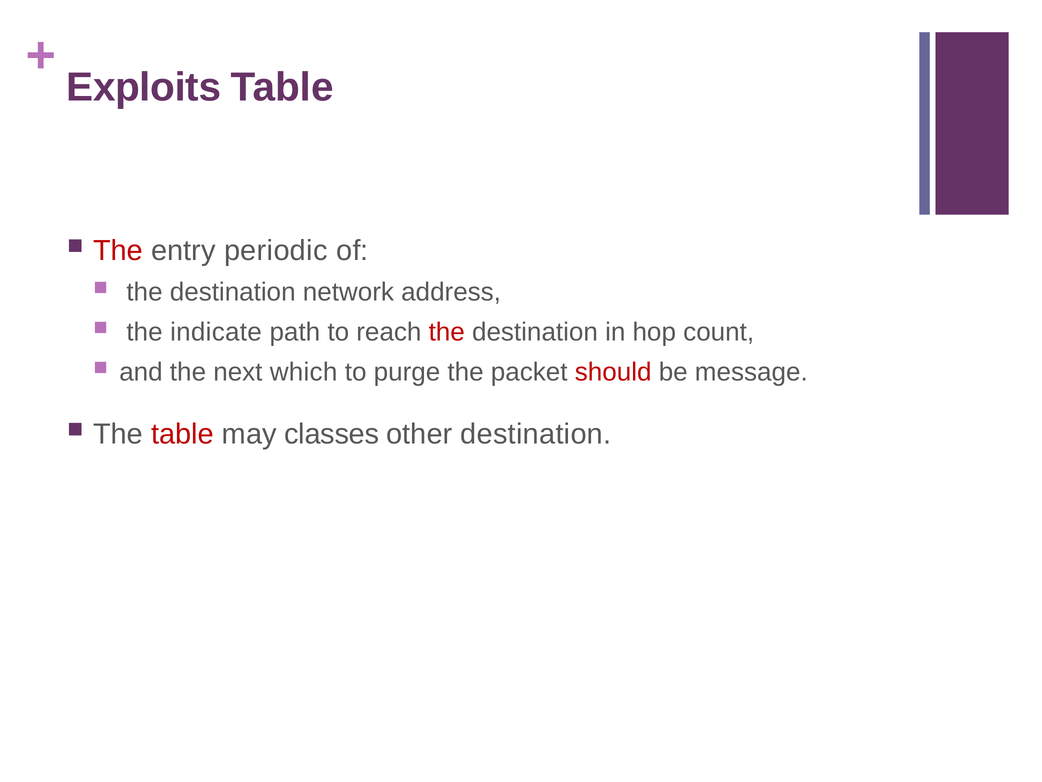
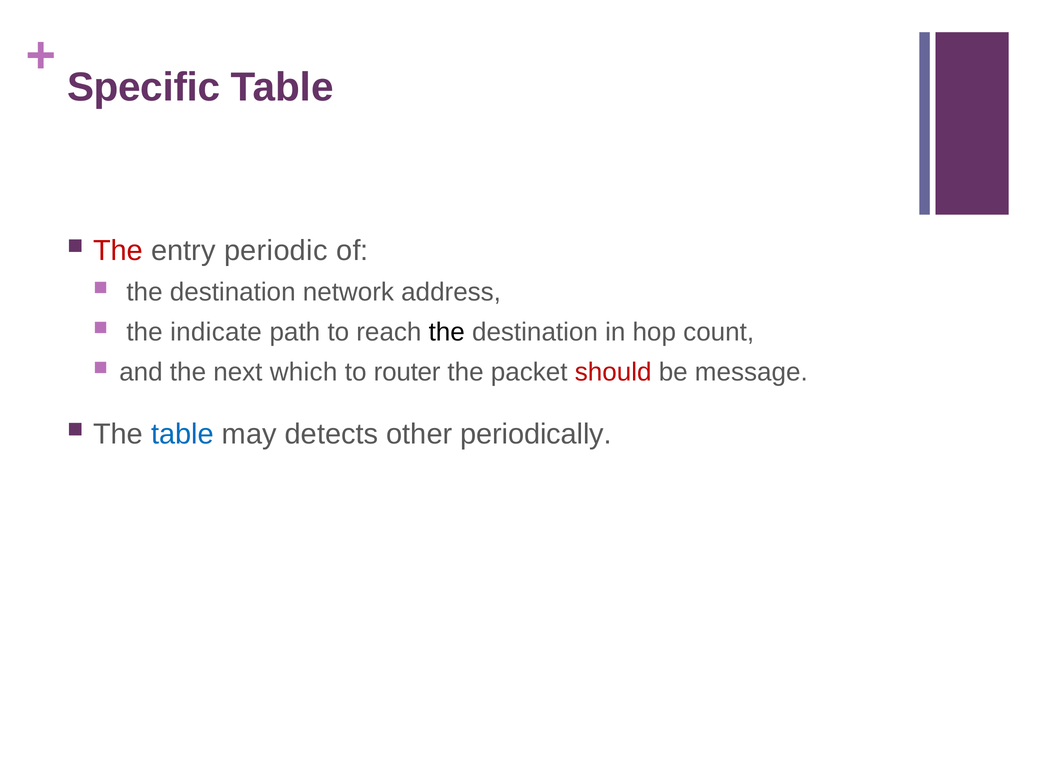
Exploits: Exploits -> Specific (144, 88)
the colour: red -> black (447, 332)
purge: purge -> router (407, 372)
table colour: red -> blue (183, 434)
classes: classes -> detects (332, 434)
other destination: destination -> periodically (536, 434)
